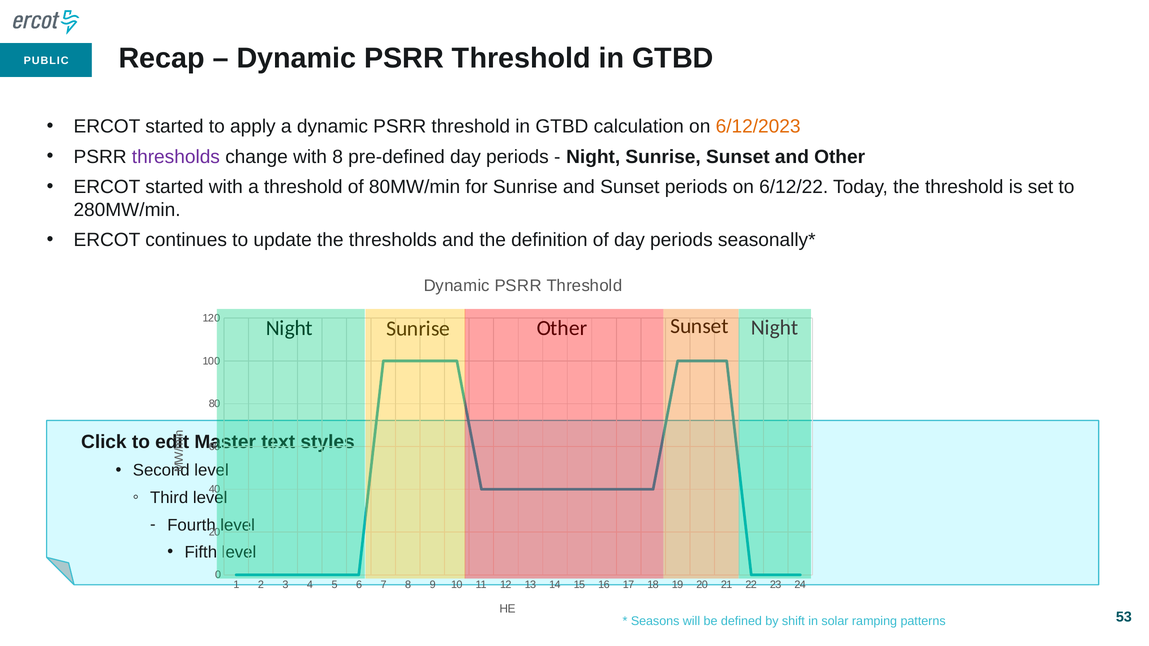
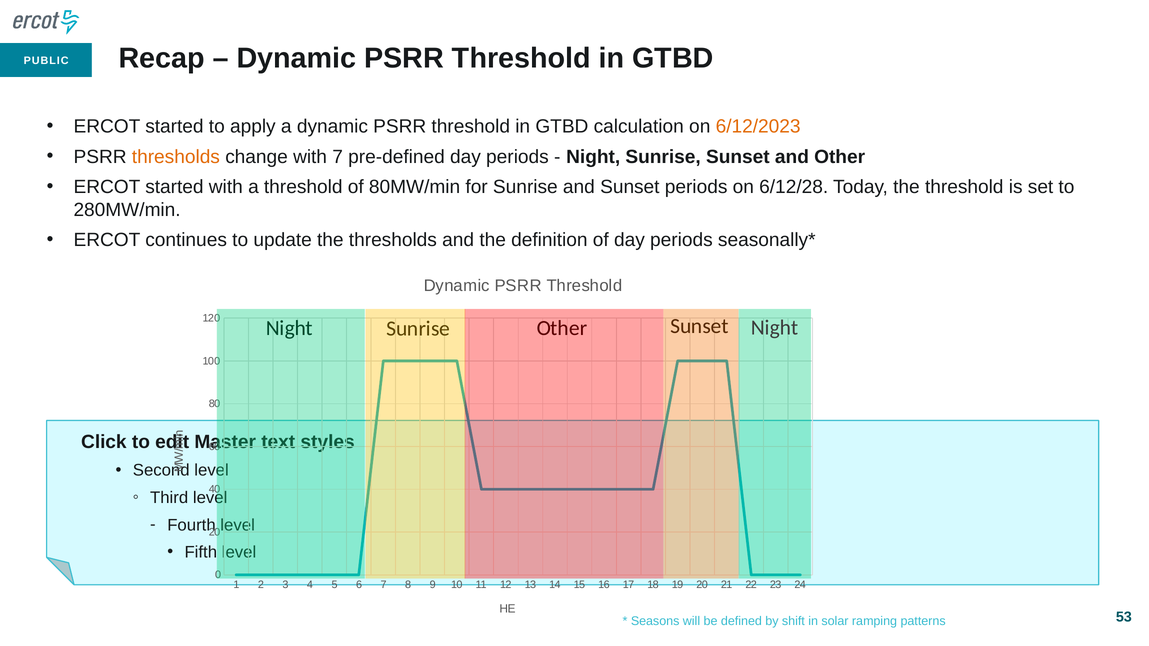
thresholds colour: purple -> orange (176, 157)
with 8: 8 -> 7 (338, 157)
6/12/22: 6/12/22 -> 6/12/28 (794, 187)
